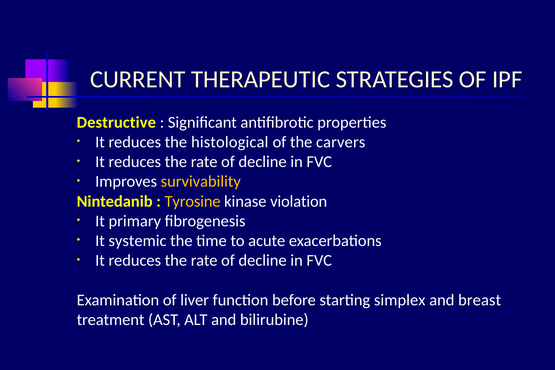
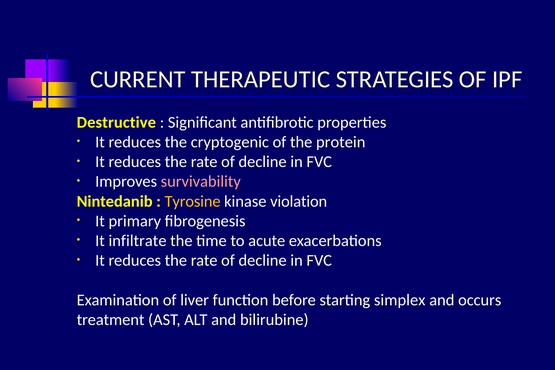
histological: histological -> cryptogenic (230, 142)
carvers: carvers -> protein (341, 142)
survivability colour: yellow -> pink (201, 182)
systemic: systemic -> infiltrate (138, 241)
breast: breast -> occurs (480, 300)
